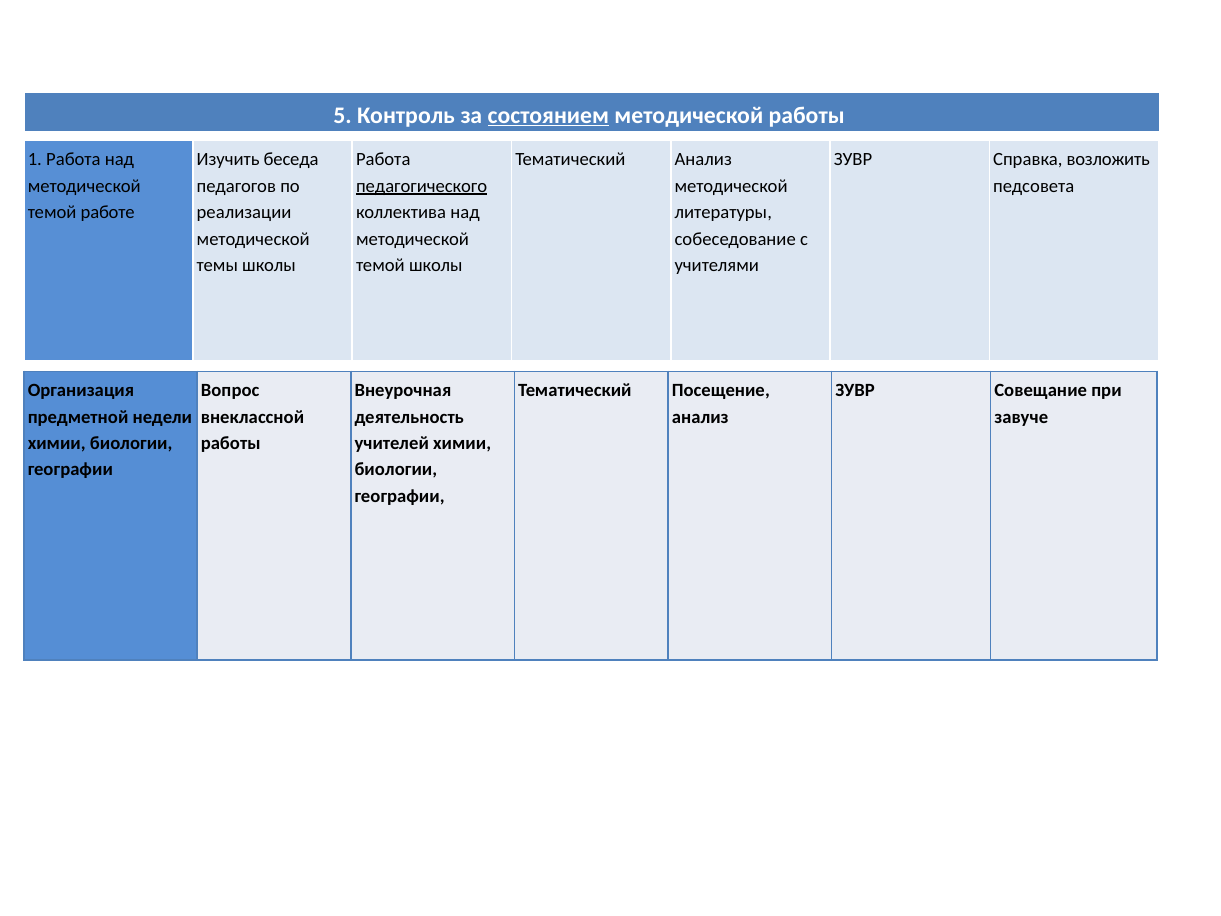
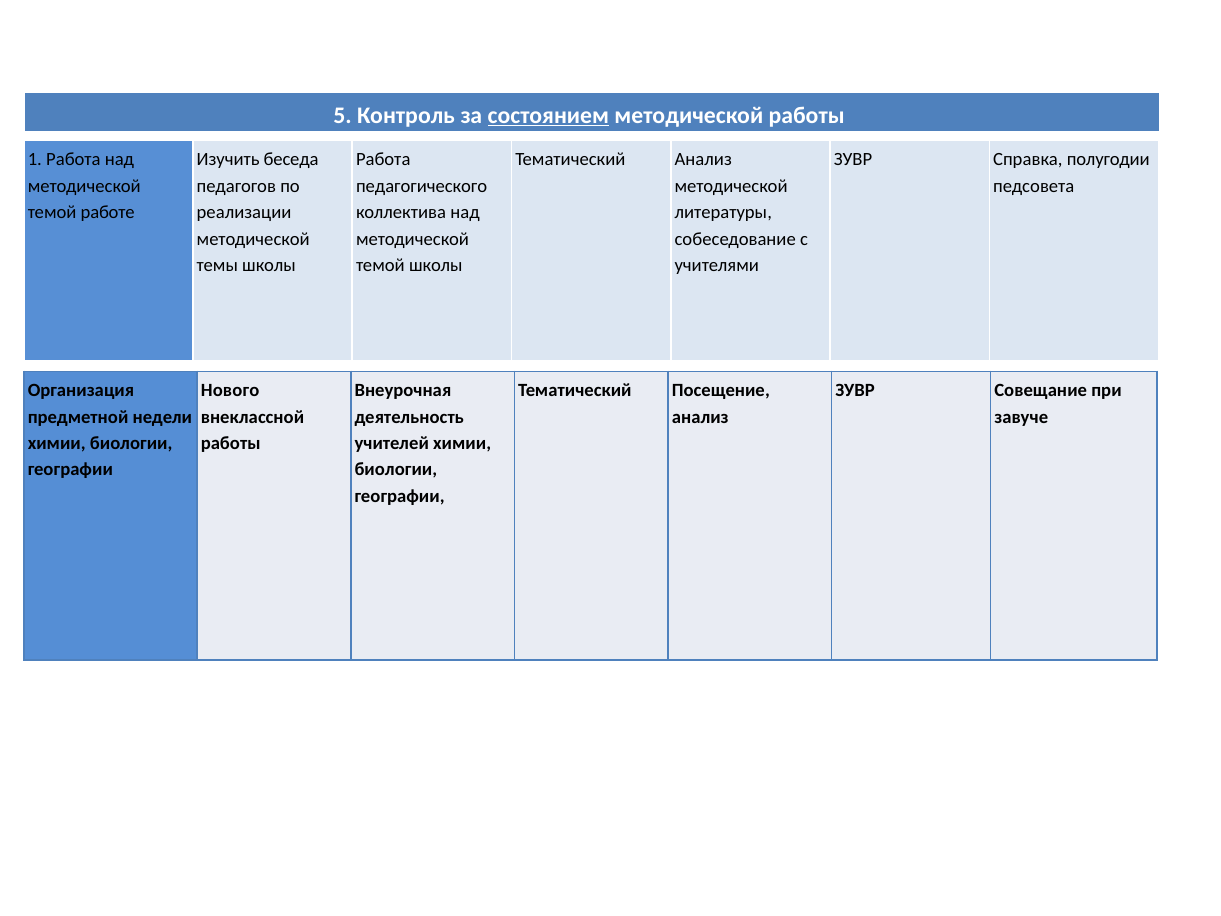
возложить: возложить -> полугодии (1108, 160)
педагогического underline: present -> none (422, 186)
Вопрос: Вопрос -> Нового (230, 390)
